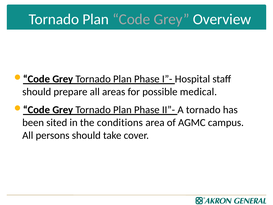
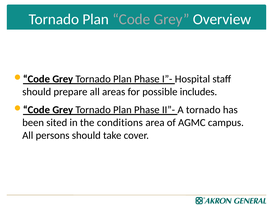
medical: medical -> includes (199, 92)
